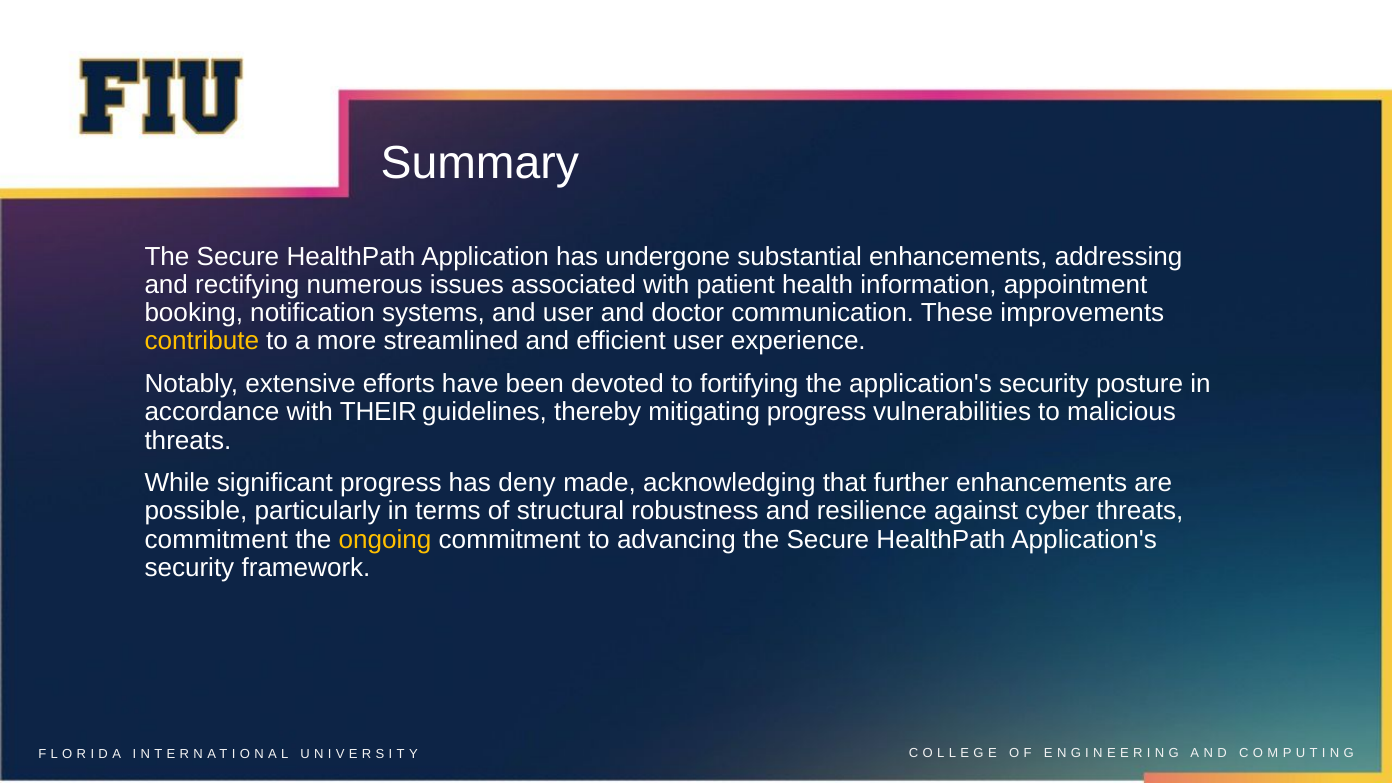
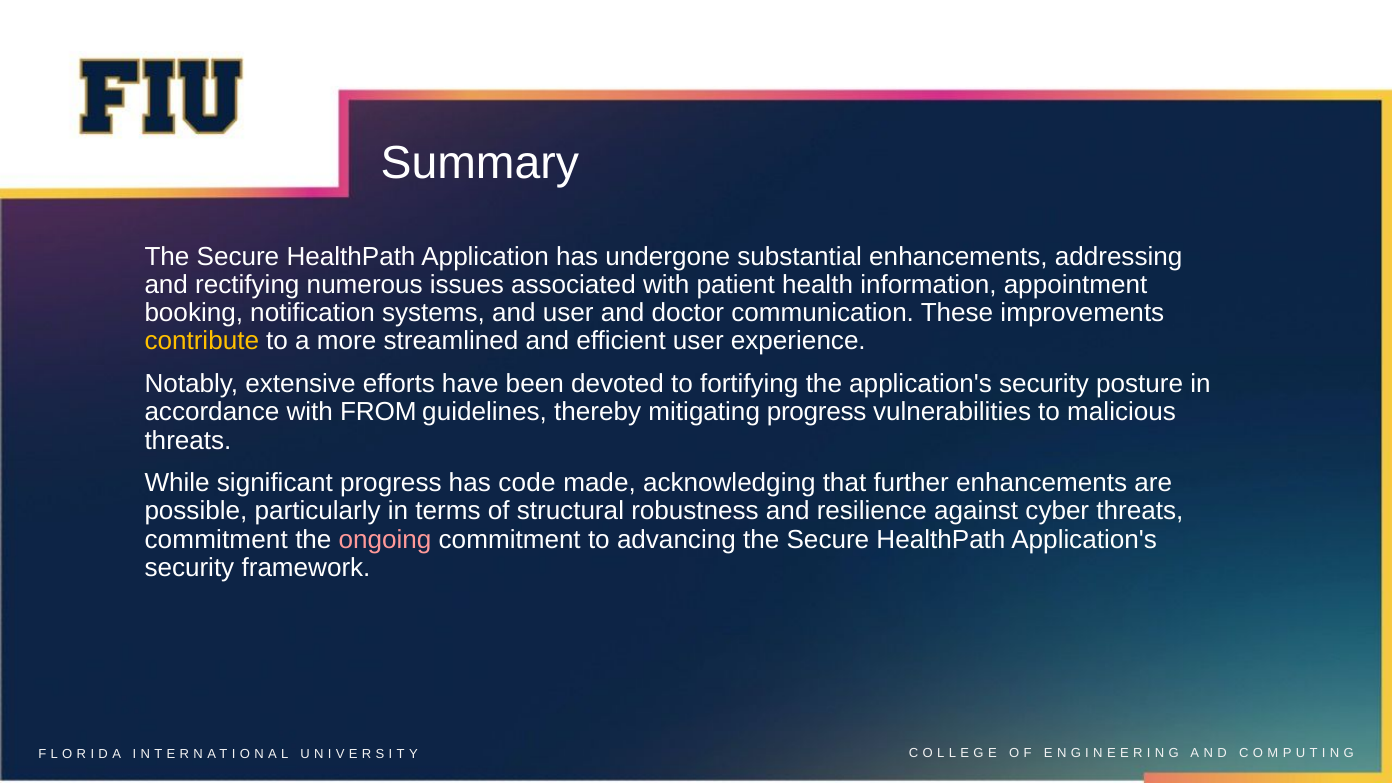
THEIR: THEIR -> FROM (378, 412)
deny: deny -> code (527, 483)
ongoing colour: yellow -> pink (385, 540)
